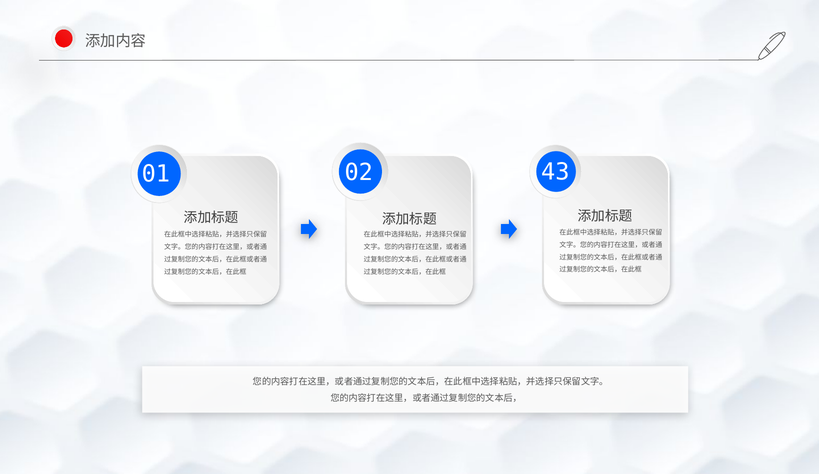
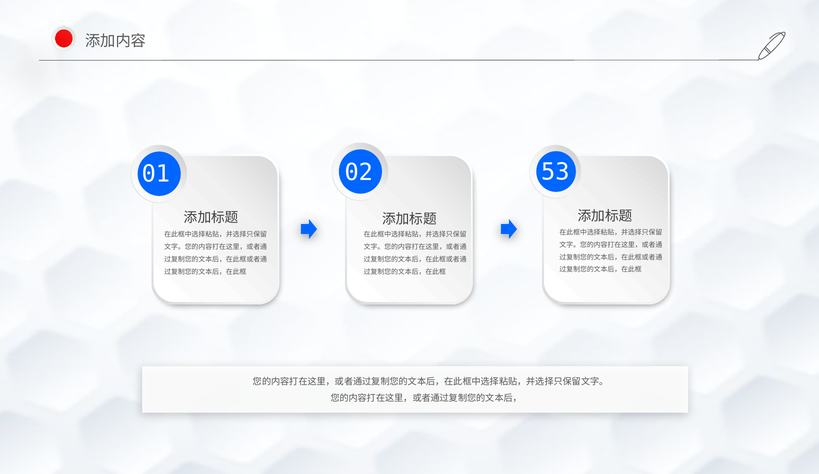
43: 43 -> 53 (555, 172)
